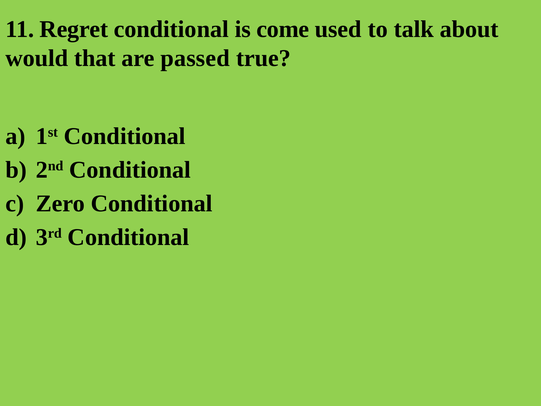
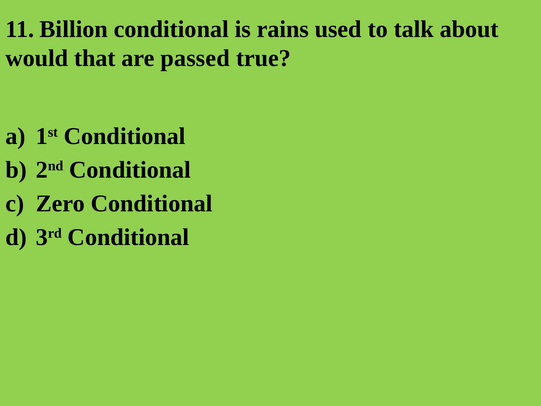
Regret: Regret -> Billion (74, 29)
come: come -> rains (283, 29)
